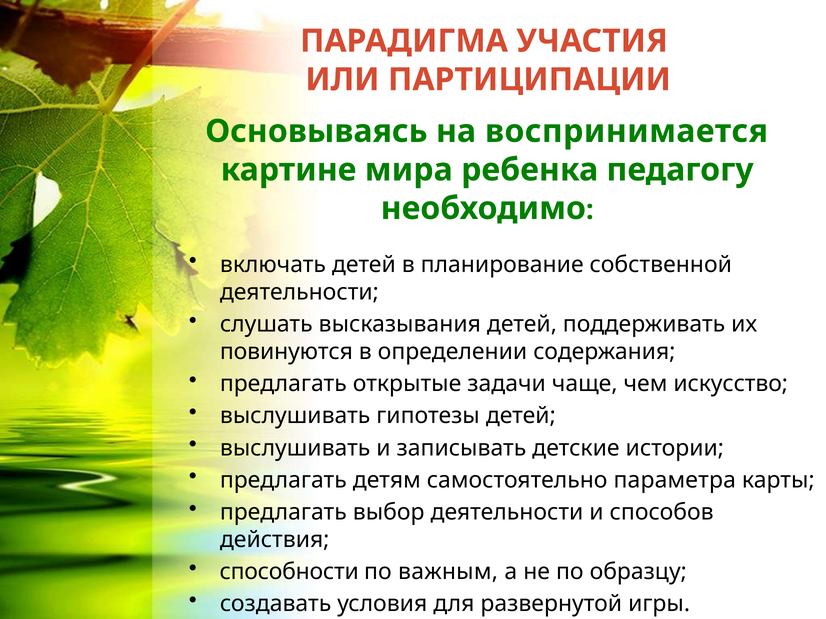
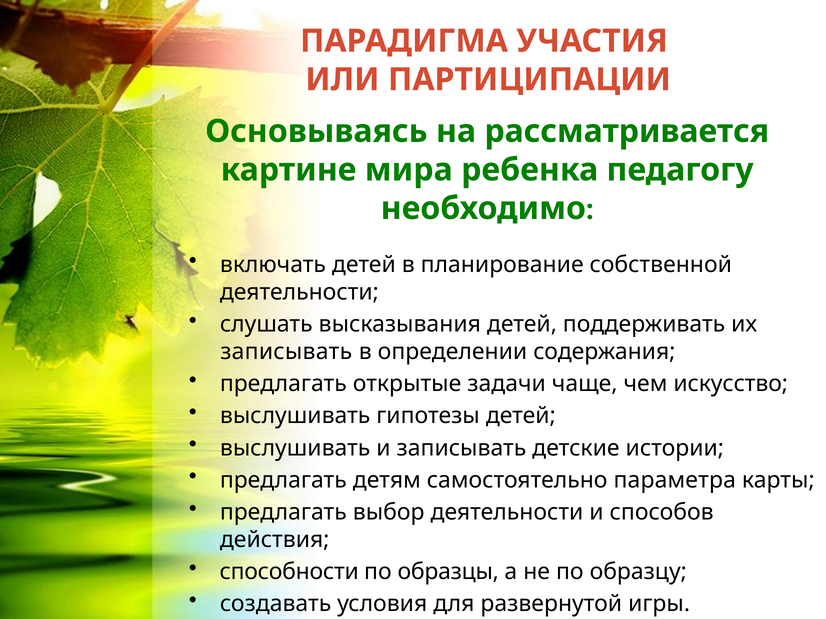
воспринимается: воспринимается -> рассматривается (627, 131)
повинуются: повинуются -> записывать (286, 352)
важным: важным -> образцы (448, 572)
